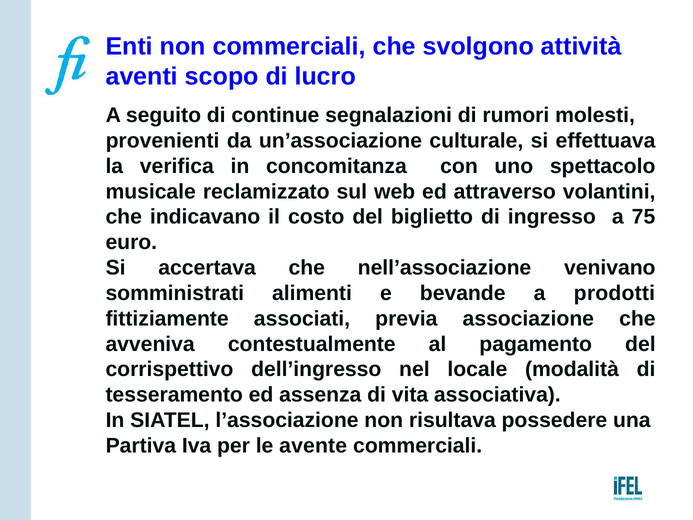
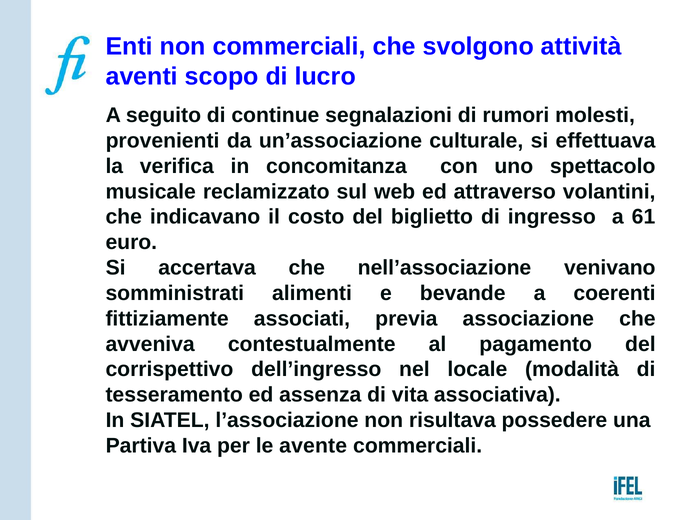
75: 75 -> 61 (644, 217)
prodotti: prodotti -> coerenti (615, 293)
